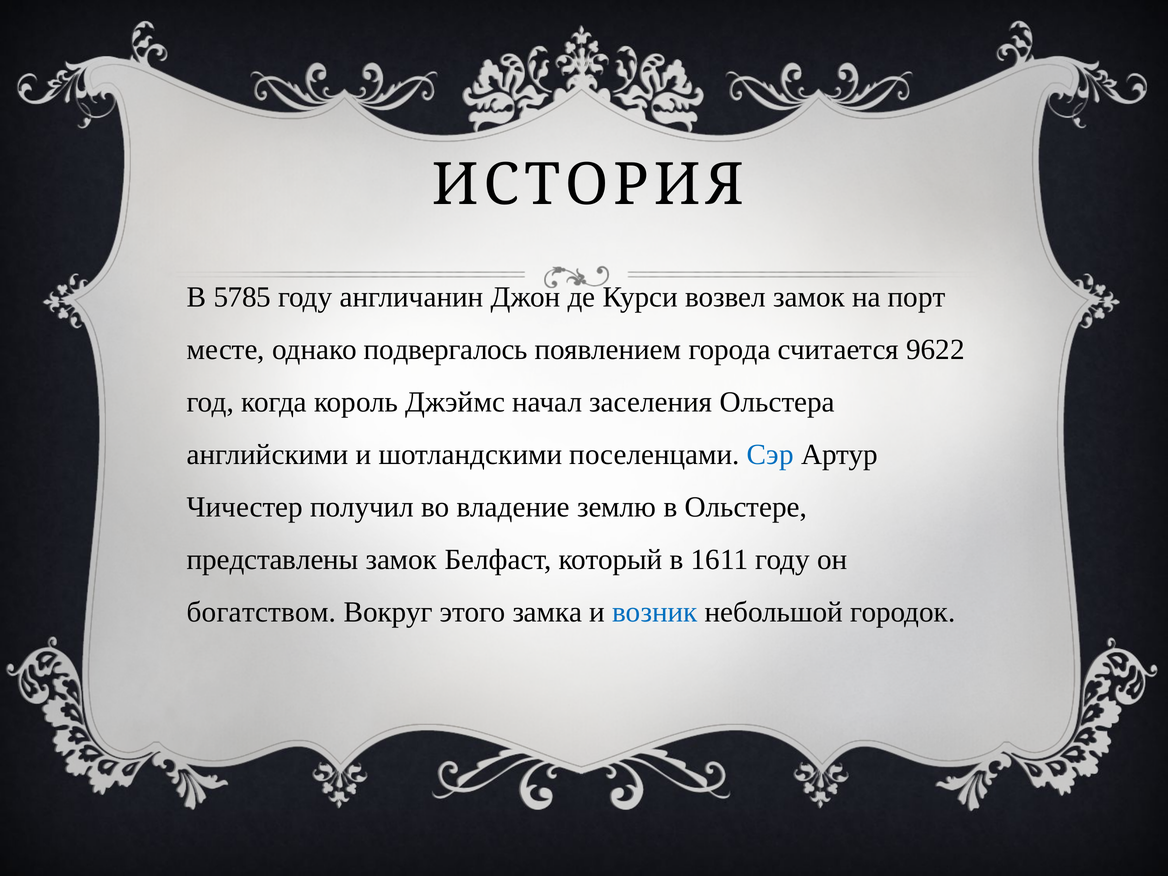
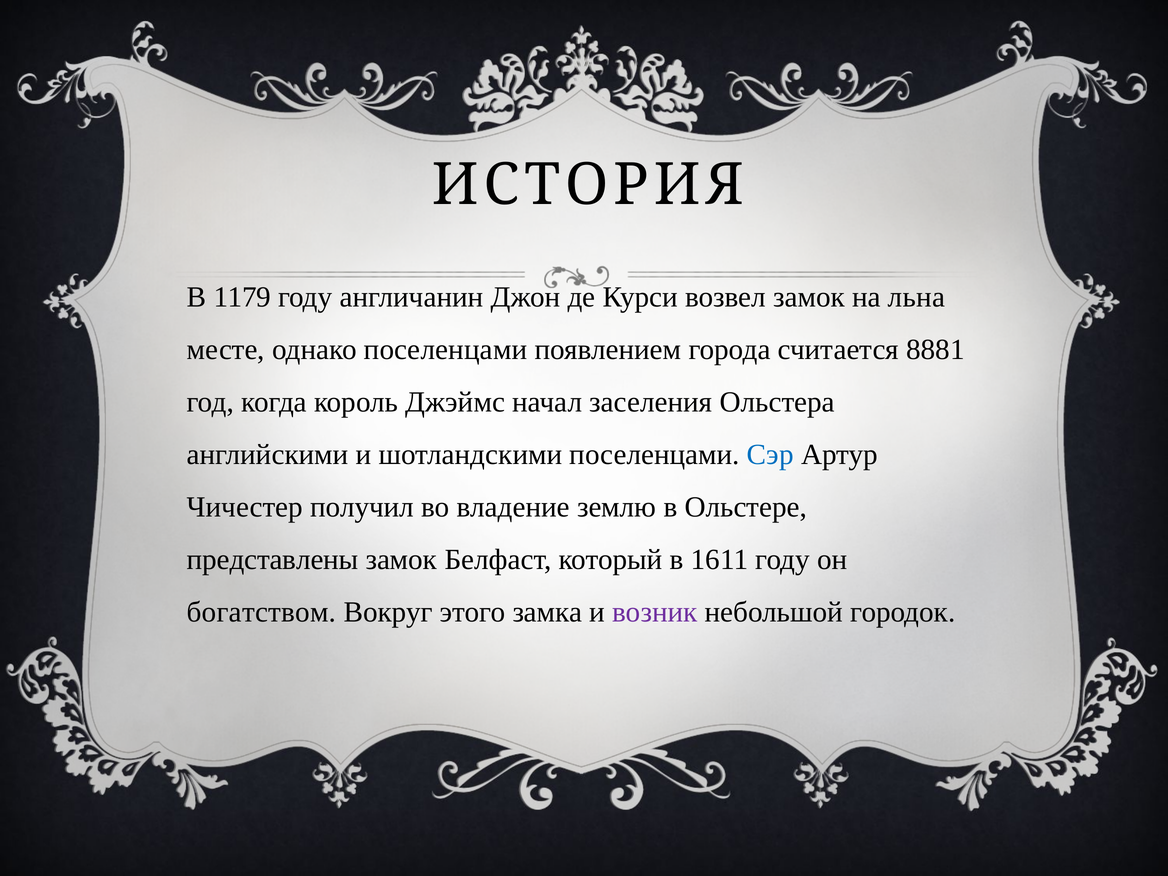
5785: 5785 -> 1179 (242, 297)
порт: порт -> льна (917, 297)
однако подвергалось: подвергалось -> поселенцами (446, 350)
9622: 9622 -> 8881 (935, 350)
возник colour: blue -> purple (655, 612)
